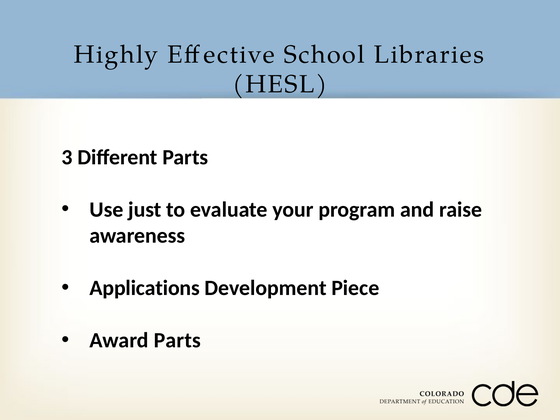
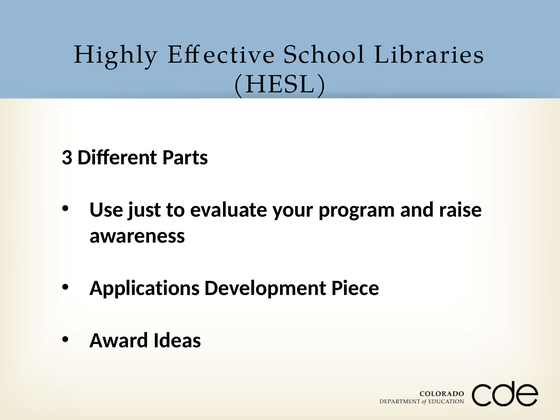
Award Parts: Parts -> Ideas (177, 340)
